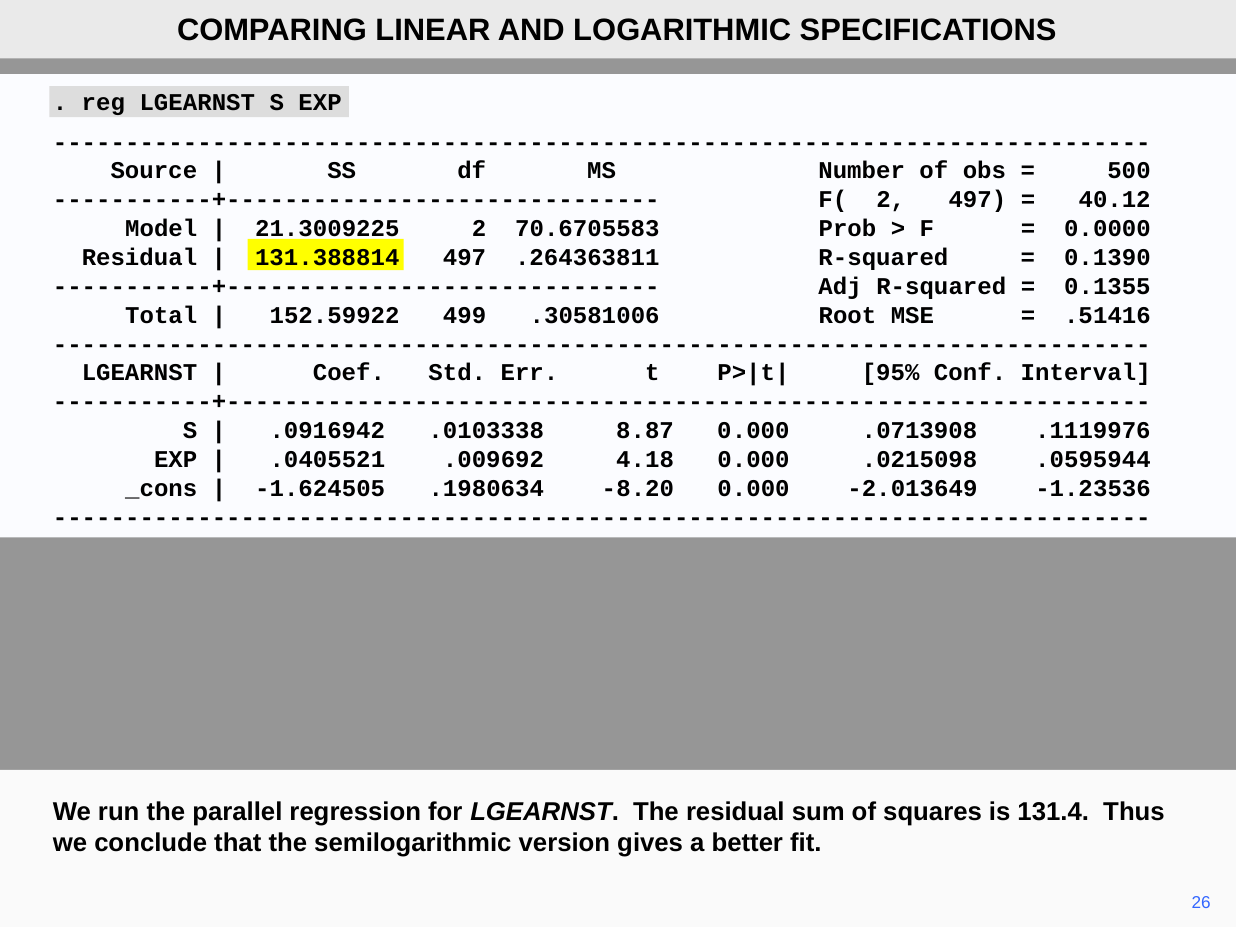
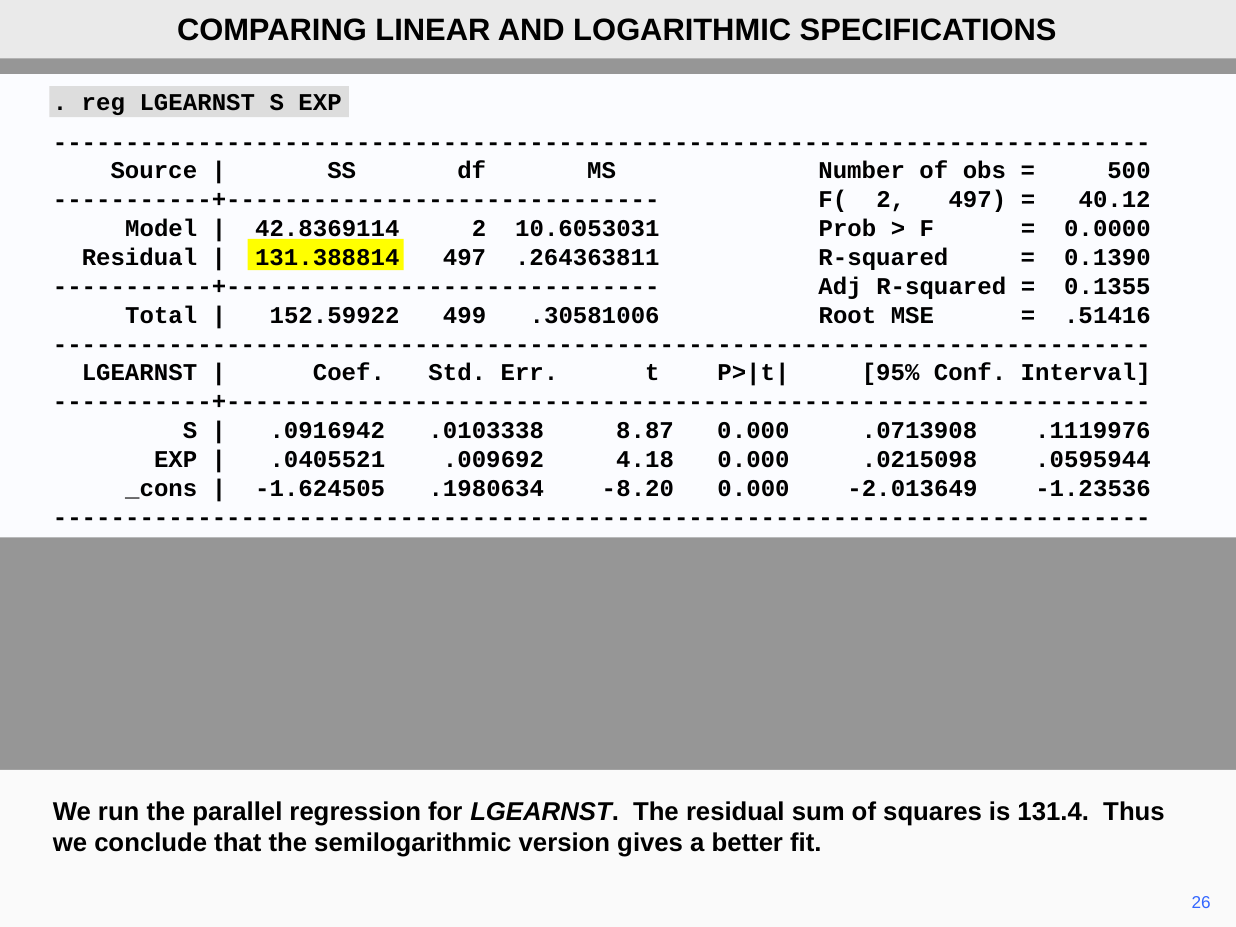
21.3009225: 21.3009225 -> 42.8369114 (327, 229)
70.6705583: 70.6705583 -> 10.6053031 (587, 229)
